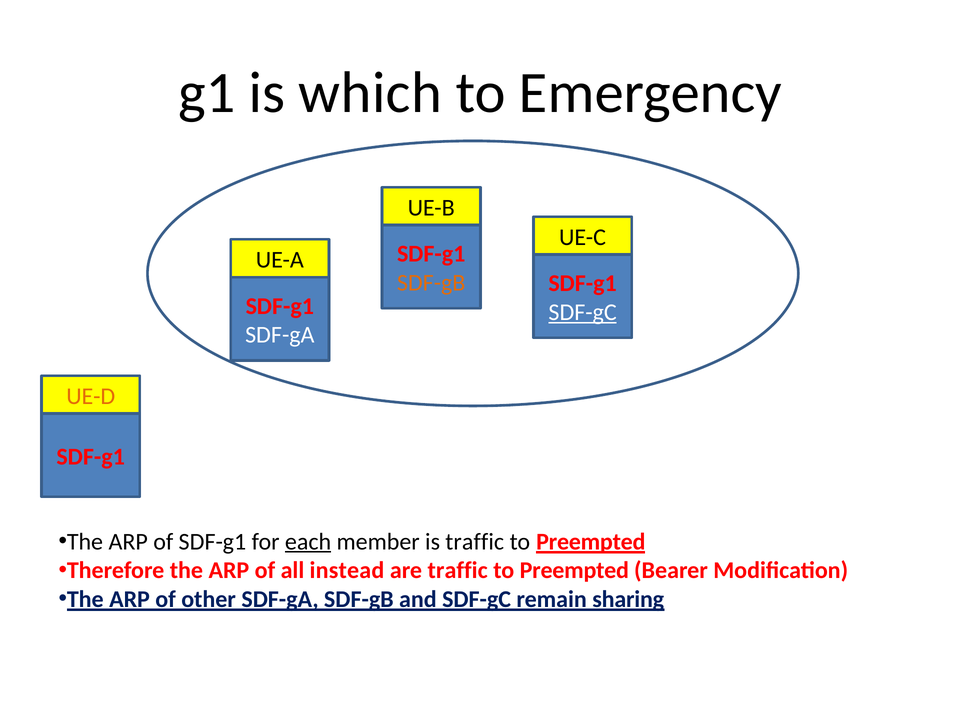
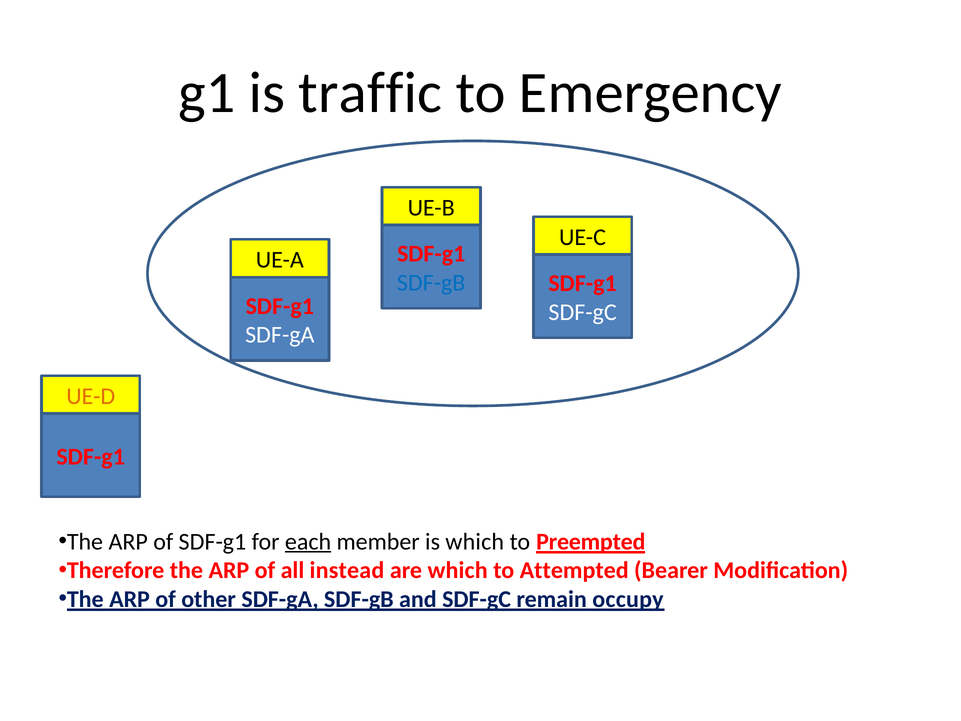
which: which -> traffic (370, 93)
SDF-gB colour: orange -> blue (431, 283)
SDF-gC underline: present -> none (583, 312)
is traffic: traffic -> which (475, 541)
are traffic: traffic -> which (458, 570)
Preempted: Preempted -> Attempted (574, 570)
sharing: sharing -> occupy (628, 599)
